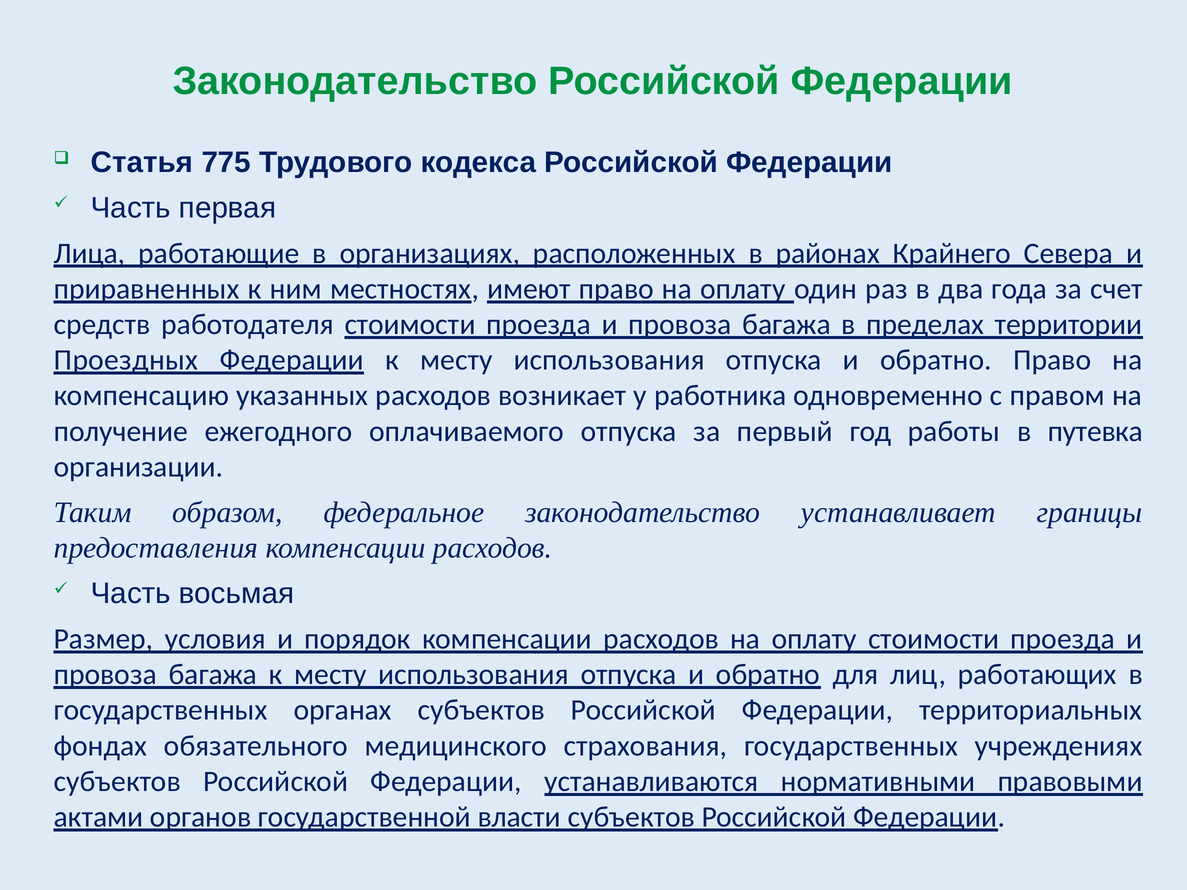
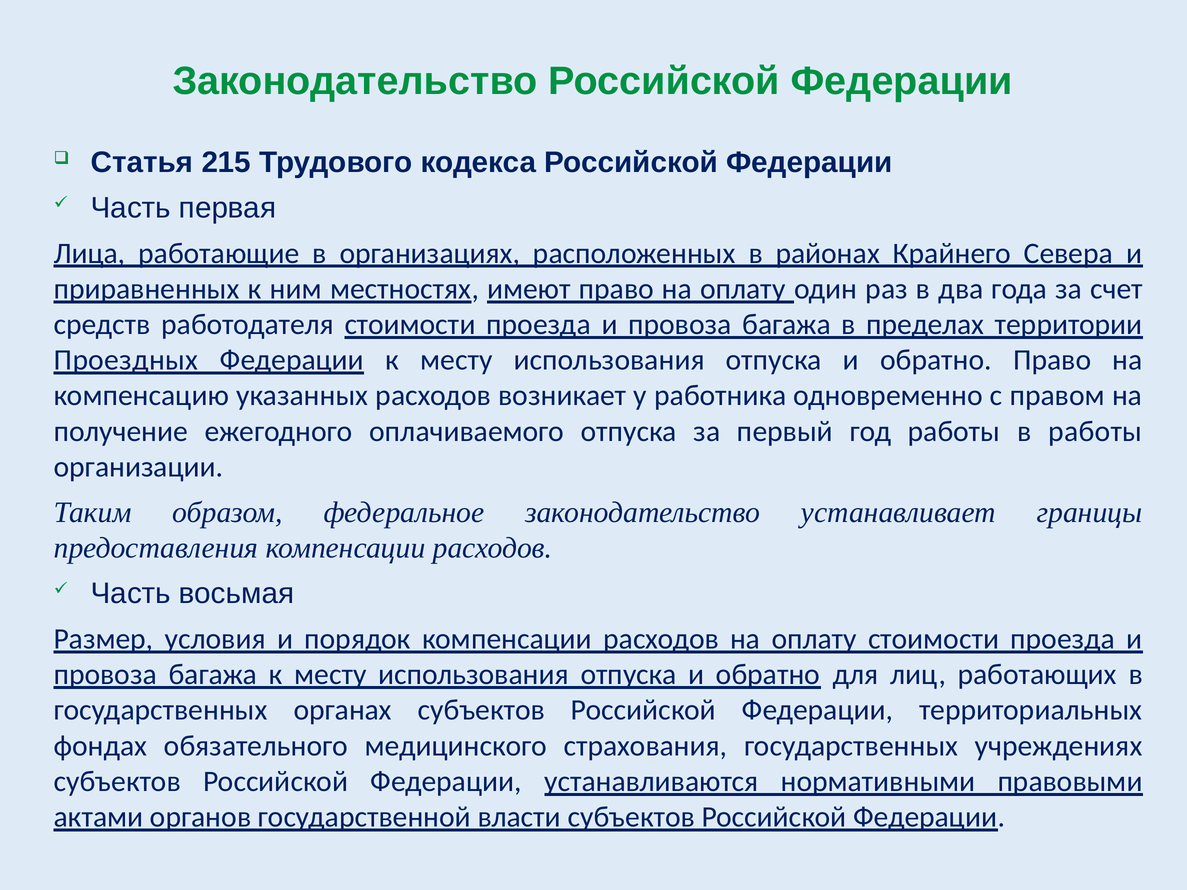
775: 775 -> 215 (226, 162)
в путевка: путевка -> работы (1095, 431)
